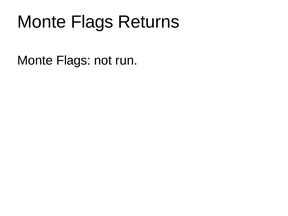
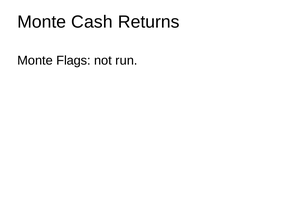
Flags: Flags -> Cash (92, 22)
